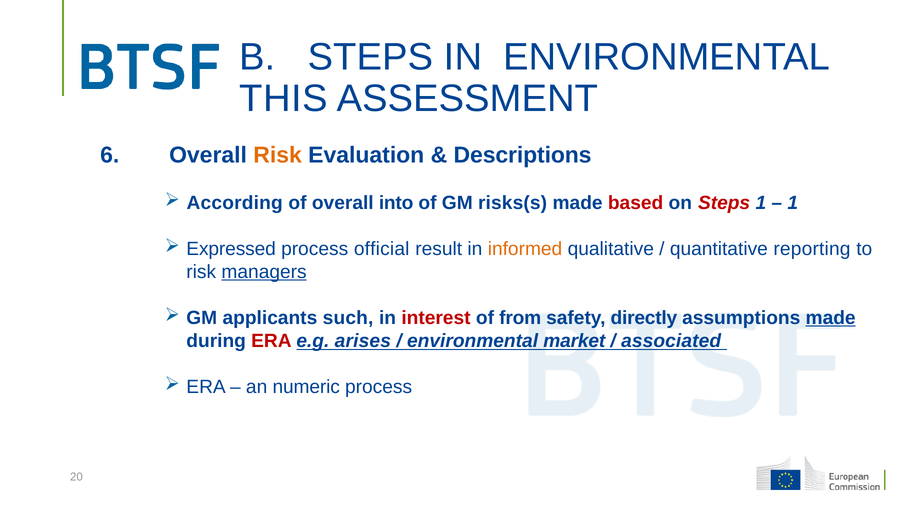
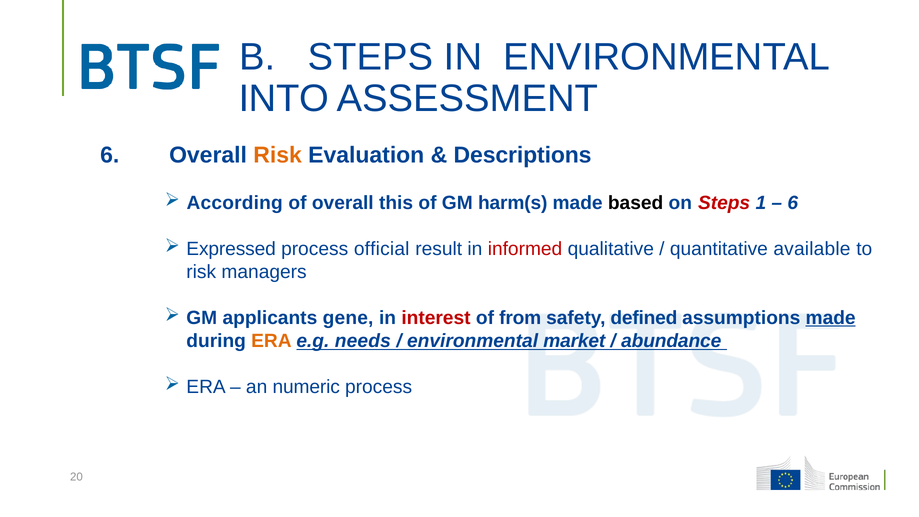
THIS: THIS -> INTO (284, 98)
into: into -> this (396, 203)
risks(s: risks(s -> harm(s (513, 203)
based colour: red -> black (636, 203)
1: 1 -> 6 (793, 203)
informed colour: orange -> red (525, 249)
reporting: reporting -> available (812, 249)
managers underline: present -> none (264, 272)
such: such -> gene (348, 318)
directly: directly -> defined (644, 318)
ERA colour: red -> orange (271, 341)
arises: arises -> needs (363, 341)
associated: associated -> abundance (671, 341)
